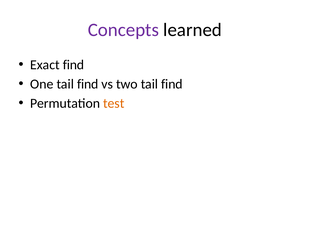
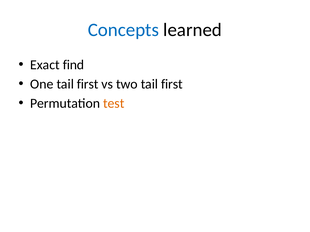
Concepts colour: purple -> blue (123, 30)
One tail find: find -> first (88, 84)
two tail find: find -> first (172, 84)
